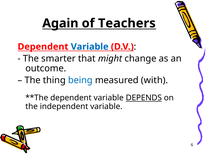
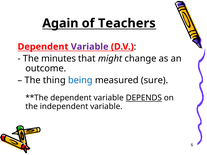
Variable colour: blue -> purple (90, 47)
smarter: smarter -> minutes (59, 59)
with: with -> sure (155, 80)
